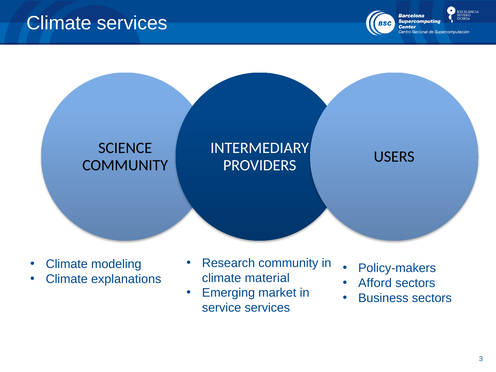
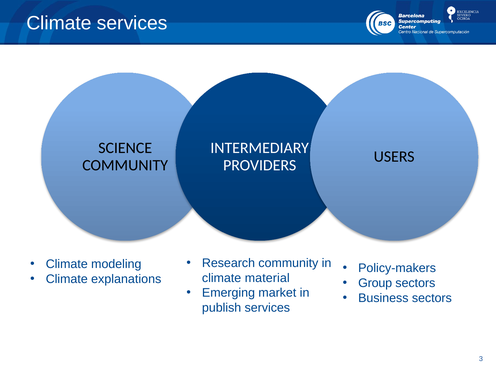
Afford: Afford -> Group (375, 283)
service: service -> publish (222, 308)
